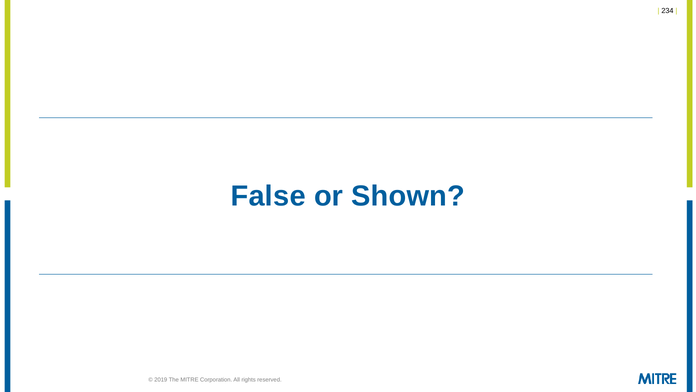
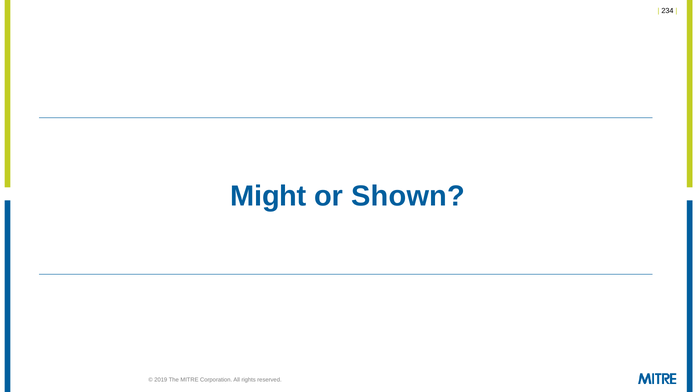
False: False -> Might (268, 196)
